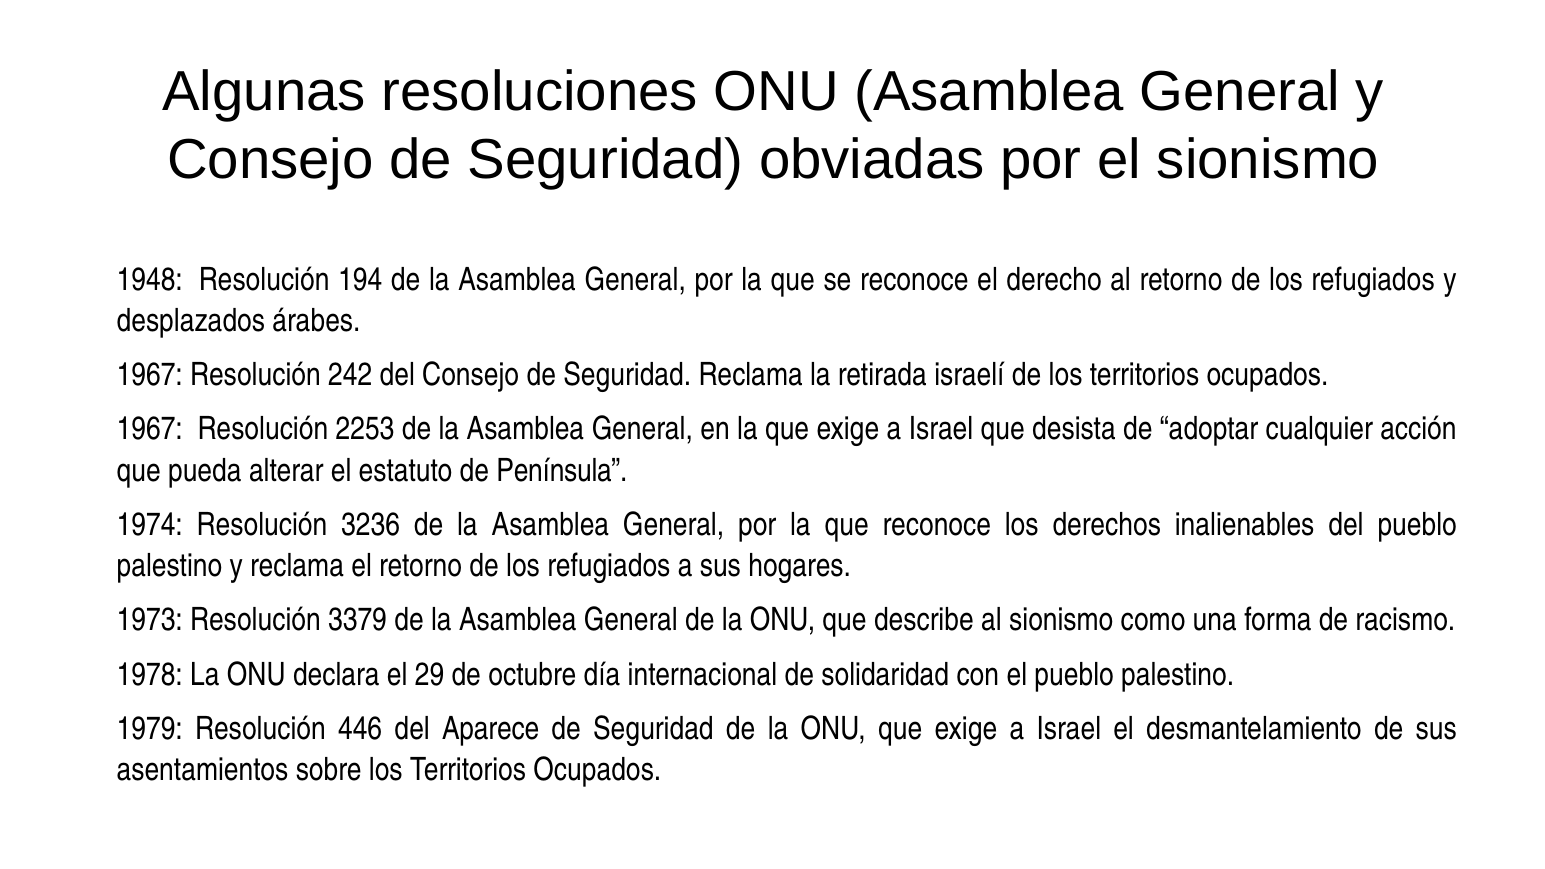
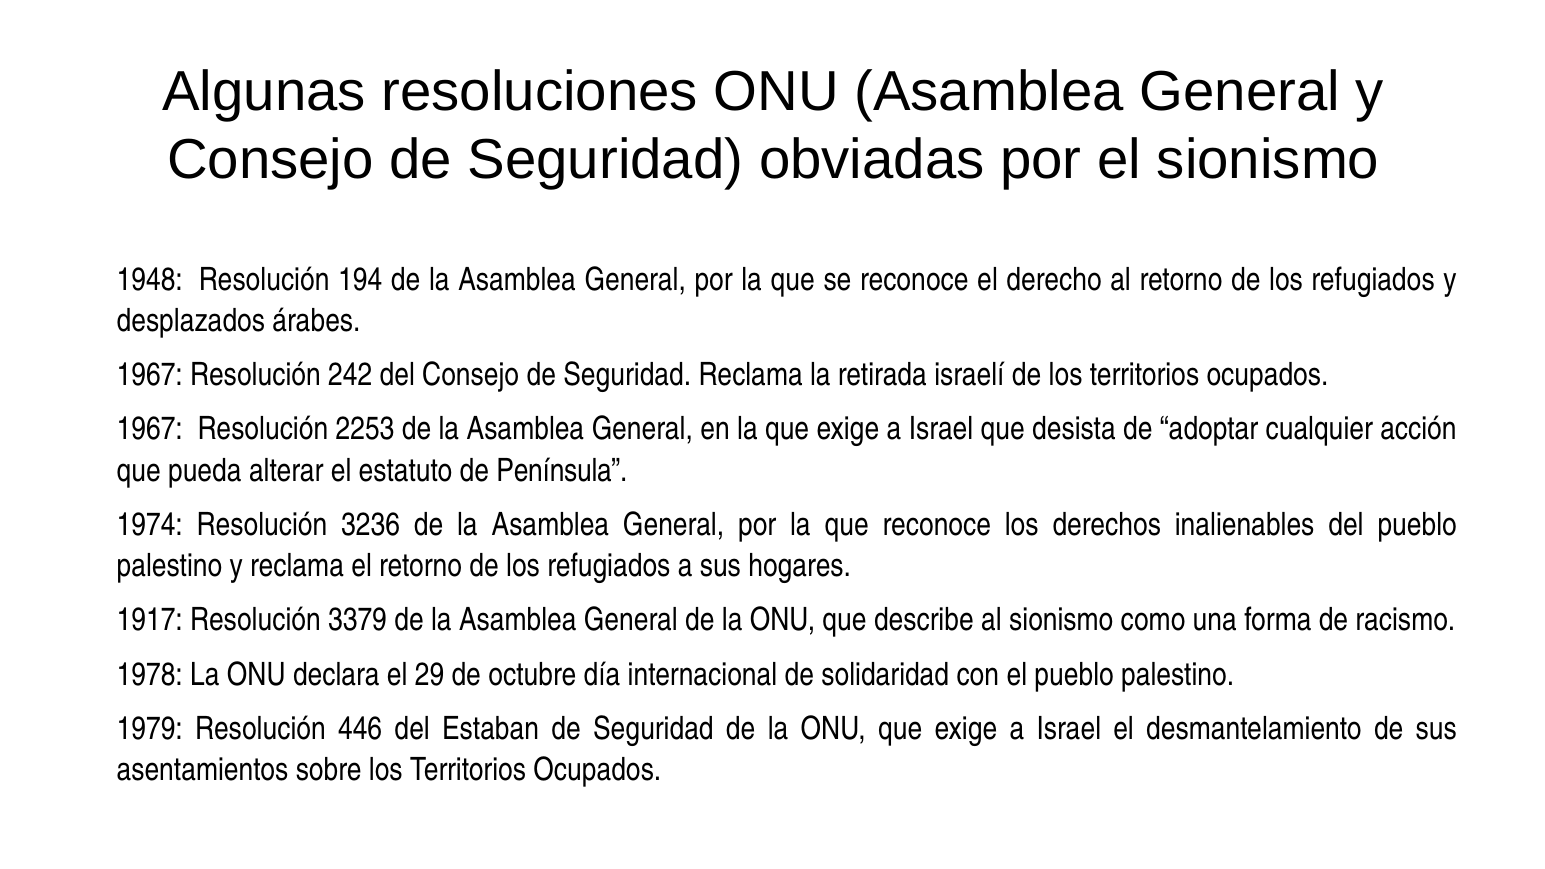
1973: 1973 -> 1917 (150, 620)
Aparece: Aparece -> Estaban (491, 729)
